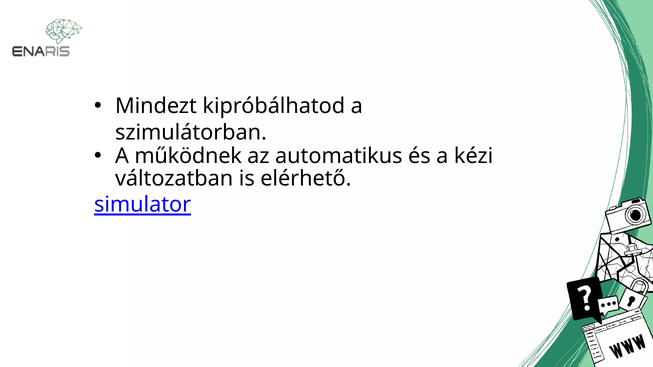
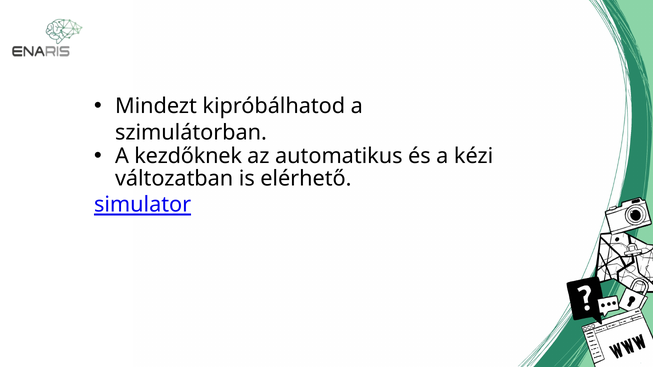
működnek: működnek -> kezdőknek (188, 156)
